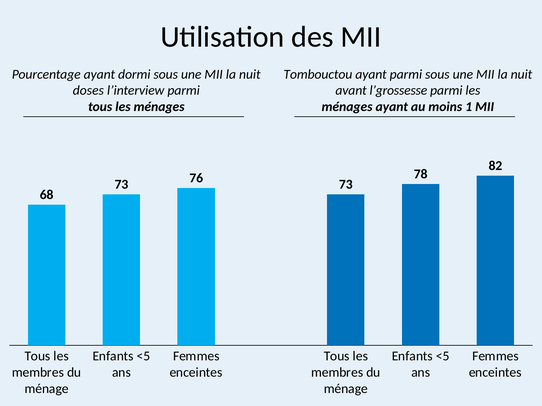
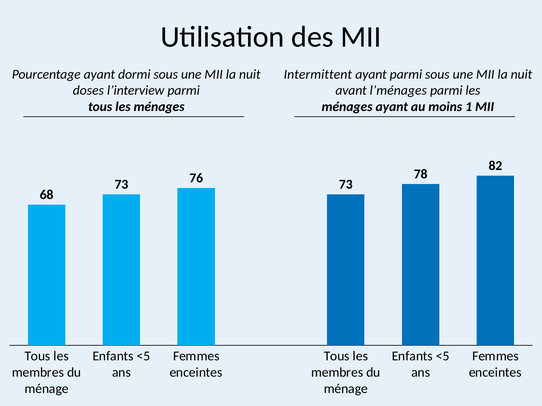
Tombouctou: Tombouctou -> Intermittent (318, 74)
l’grossesse: l’grossesse -> l’ménages (398, 91)
